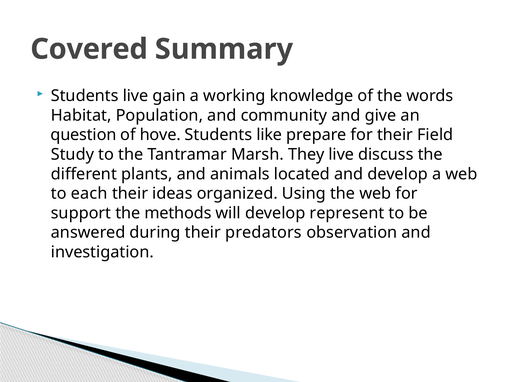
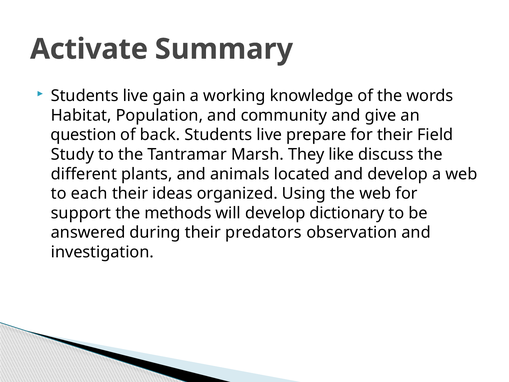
Covered: Covered -> Activate (89, 49)
hove: hove -> back (160, 135)
like: like -> live (269, 135)
They live: live -> like (341, 154)
represent: represent -> dictionary (347, 213)
